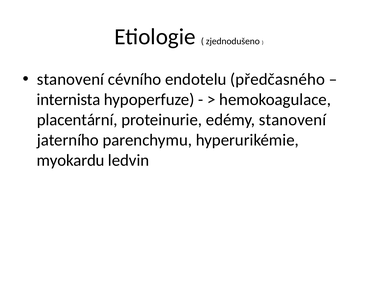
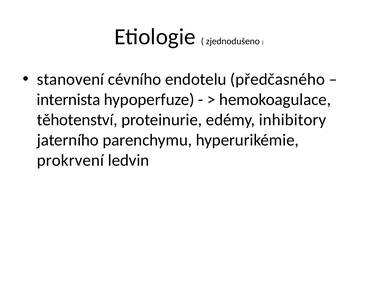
placentární: placentární -> těhotenství (77, 120)
edémy stanovení: stanovení -> inhibitory (293, 120)
myokardu: myokardu -> prokrvení (70, 160)
